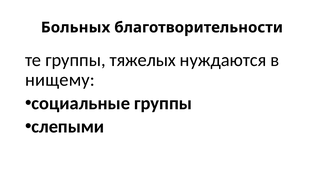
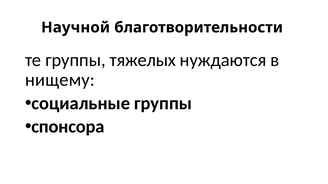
Больных: Больных -> Научной (76, 28)
слепыми: слепыми -> спонсора (68, 127)
